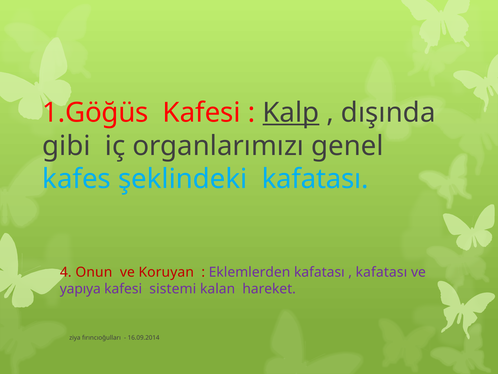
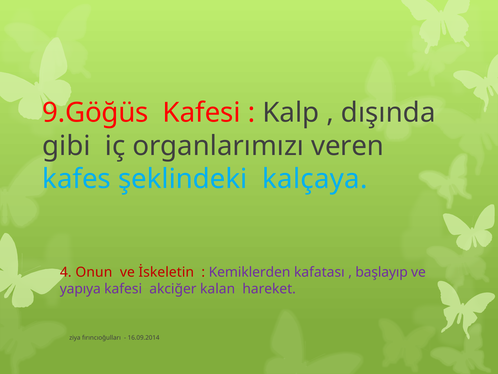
1.Göğüs: 1.Göğüs -> 9.Göğüs (95, 113)
Kalp underline: present -> none (291, 113)
genel: genel -> veren (348, 146)
şeklindeki kafatası: kafatası -> kalçaya (315, 179)
Koruyan: Koruyan -> İskeletin (166, 272)
Eklemlerden: Eklemlerden -> Kemiklerden (250, 272)
kafatası: kafatası -> başlayıp (382, 272)
sistemi: sistemi -> akciğer (173, 289)
